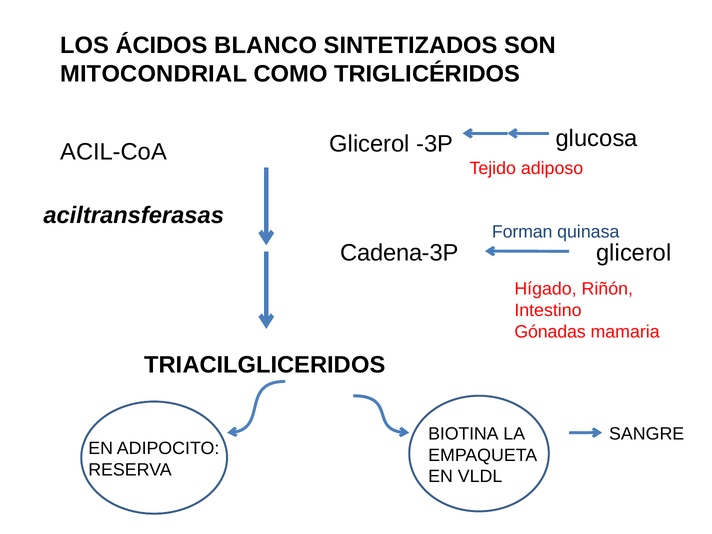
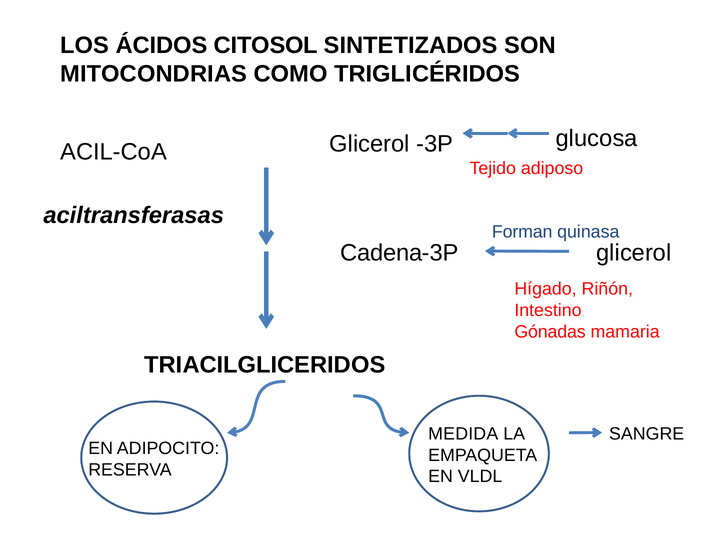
BLANCO: BLANCO -> CITOSOL (266, 45)
MITOCONDRIAL: MITOCONDRIAL -> MITOCONDRIAS (154, 74)
BIOTINA: BIOTINA -> MEDIDA (463, 434)
